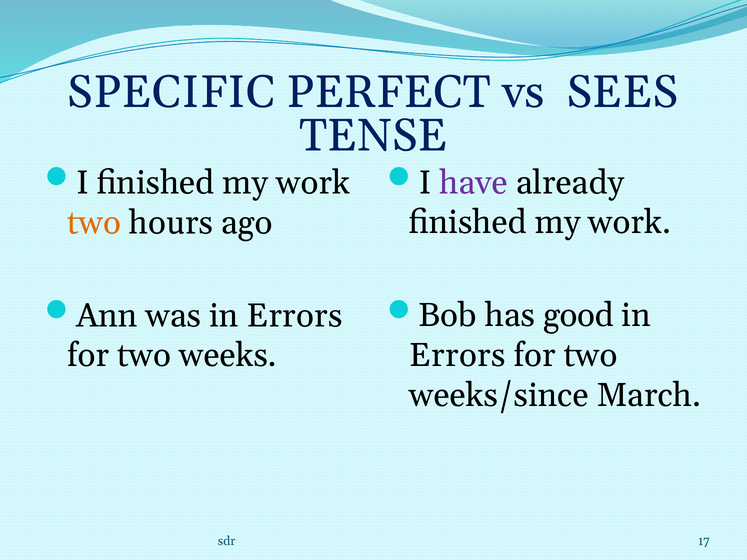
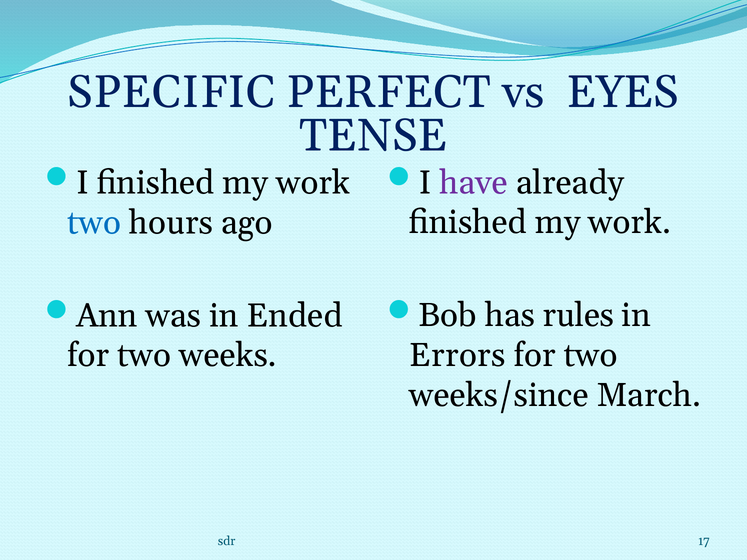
SEES: SEES -> EYES (623, 92)
two colour: orange -> blue (94, 223)
good: good -> rules (579, 316)
was in Errors: Errors -> Ended (295, 316)
